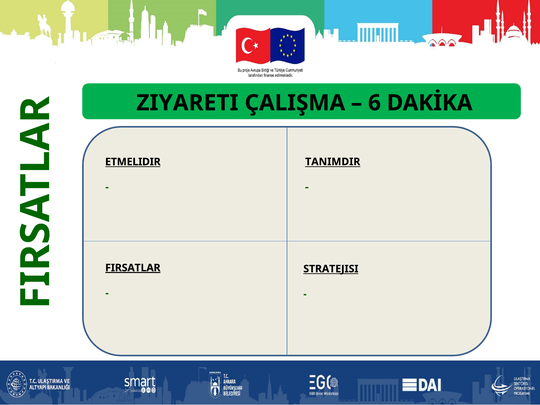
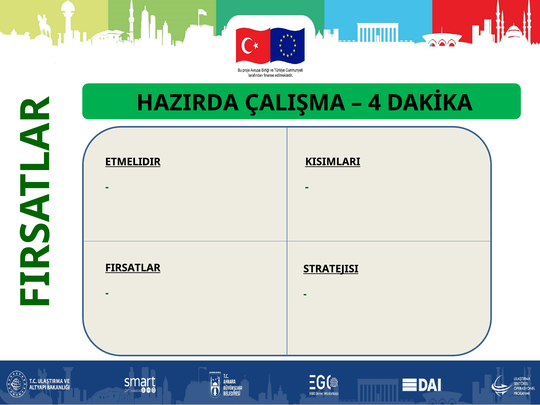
ZIYARETI: ZIYARETI -> HAZIRDA (187, 103)
6: 6 -> 4 (374, 103)
TANIMDIR: TANIMDIR -> KISIMLARI (333, 162)
FIRSATLAR underline: present -> none (133, 268)
